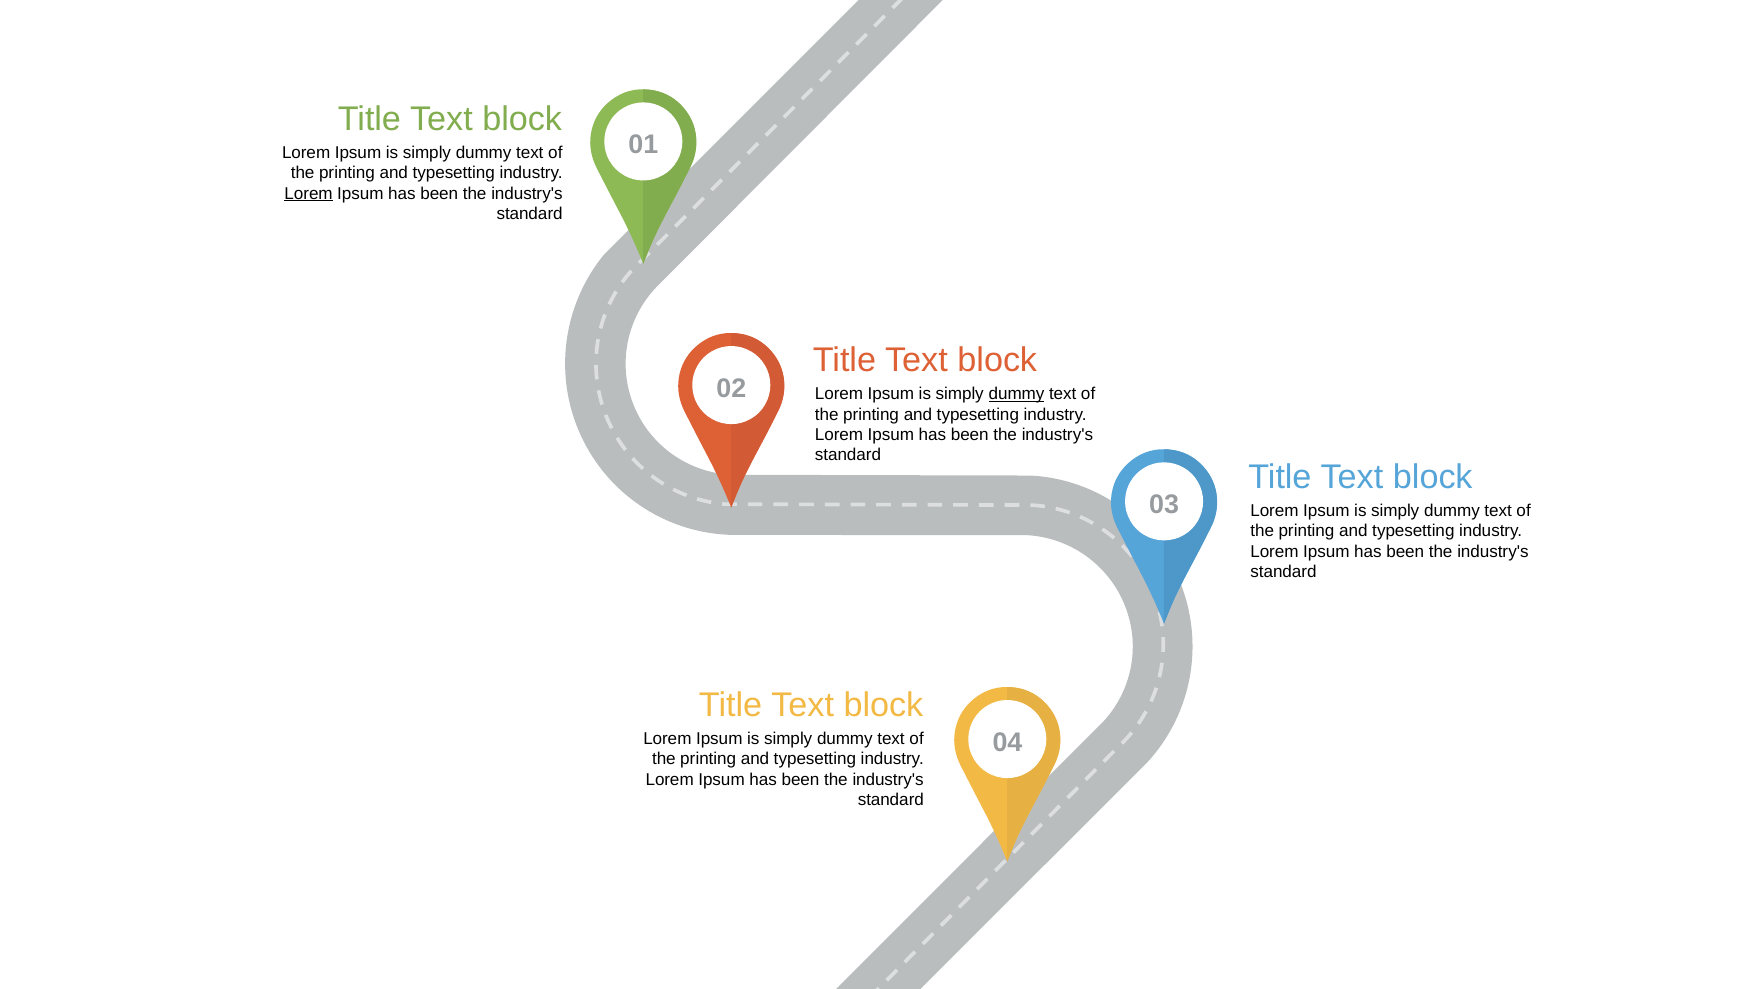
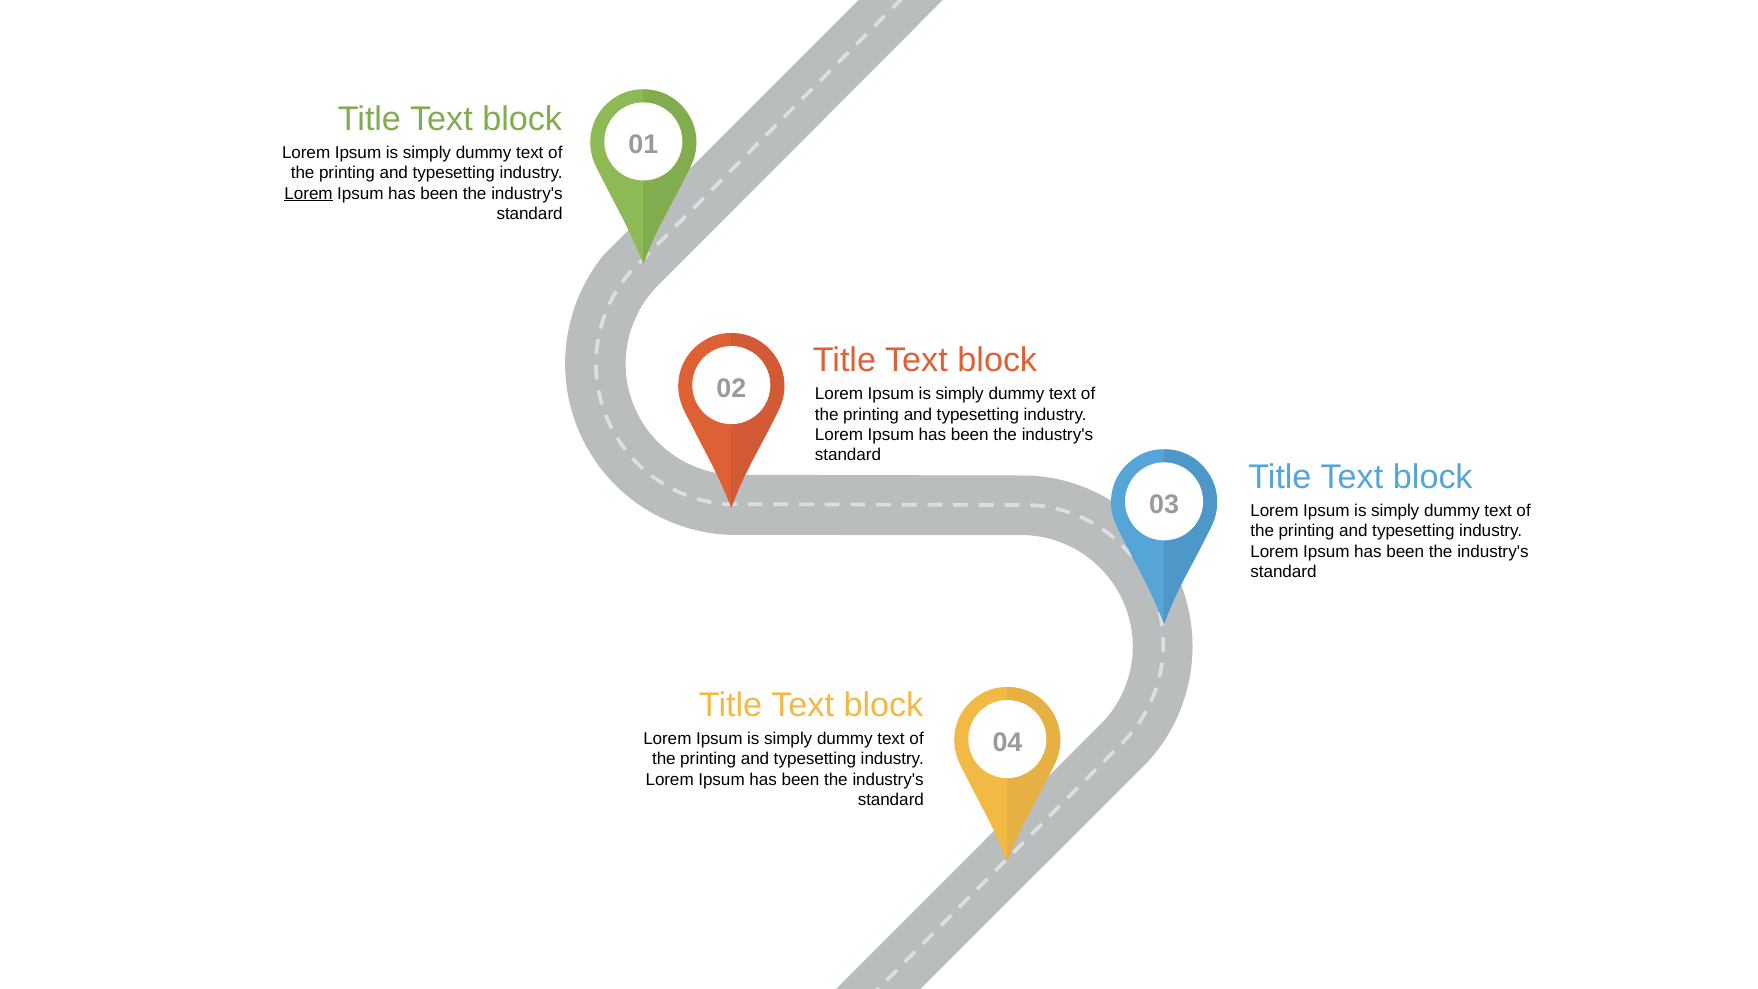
dummy underline: present -> none (1017, 394)
